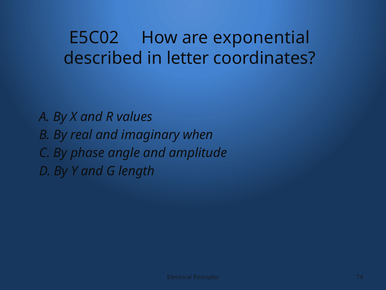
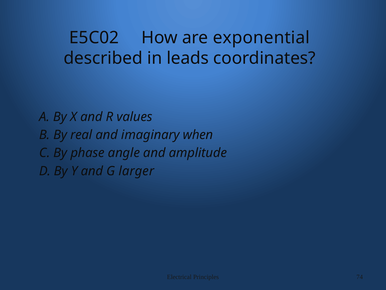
letter: letter -> leads (188, 58)
length: length -> larger (136, 171)
